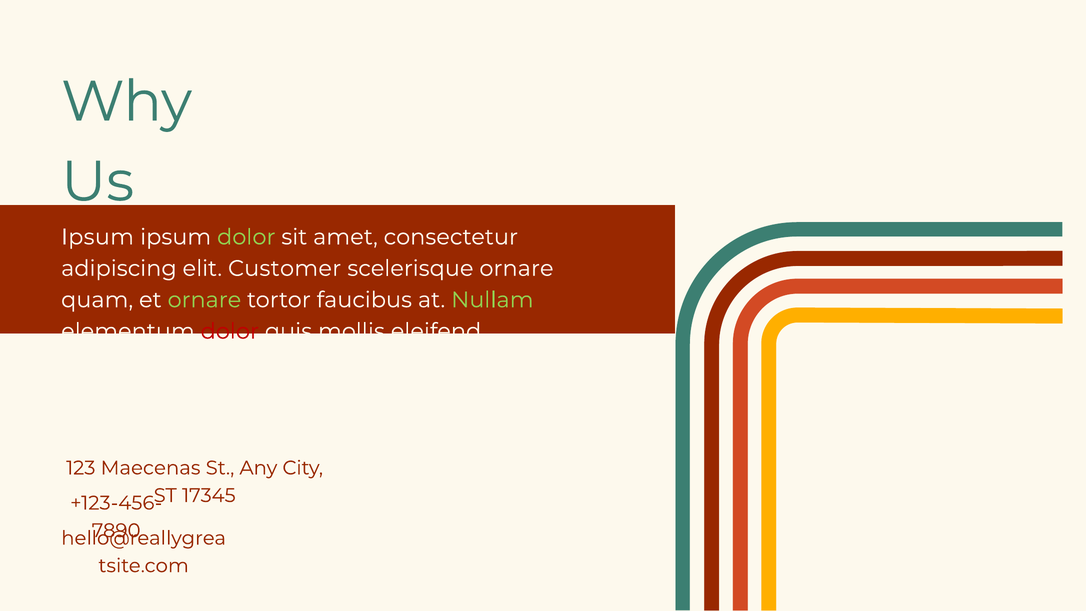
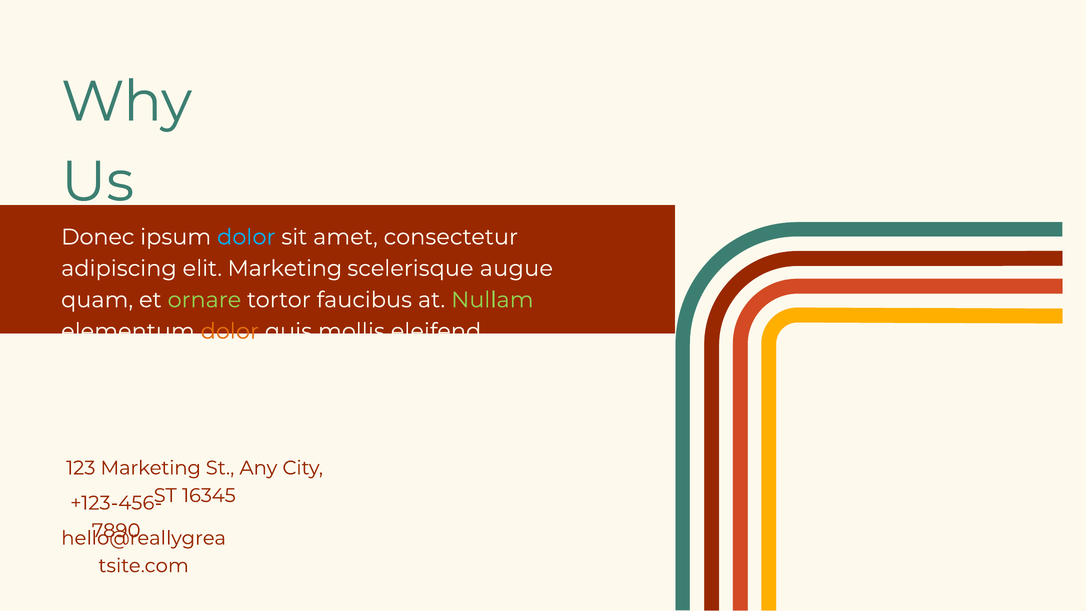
Ipsum: Ipsum -> Donec (98, 237)
dolor colour: light green -> light blue (246, 237)
elit Customer: Customer -> Marketing (285, 268)
scelerisque ornare: ornare -> augue (516, 268)
dolor colour: red -> orange (230, 331)
123 Maecenas: Maecenas -> Marketing (151, 468)
17345: 17345 -> 16345 (209, 495)
